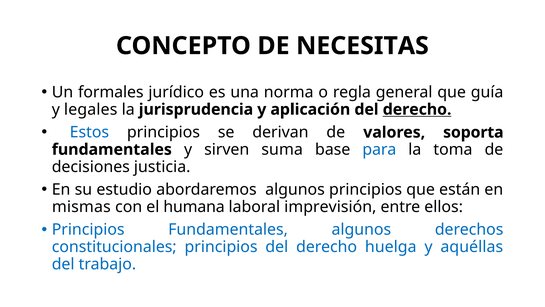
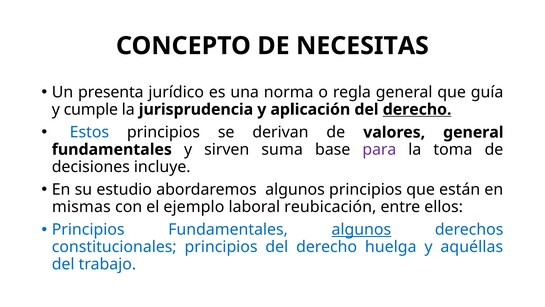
formales: formales -> presenta (111, 92)
legales: legales -> cumple (91, 109)
valores soporta: soporta -> general (473, 132)
para colour: blue -> purple (379, 149)
justicia: justicia -> incluye (162, 167)
humana: humana -> ejemplo (194, 207)
imprevisión: imprevisión -> reubicación (330, 207)
algunos underline: none -> present (361, 229)
